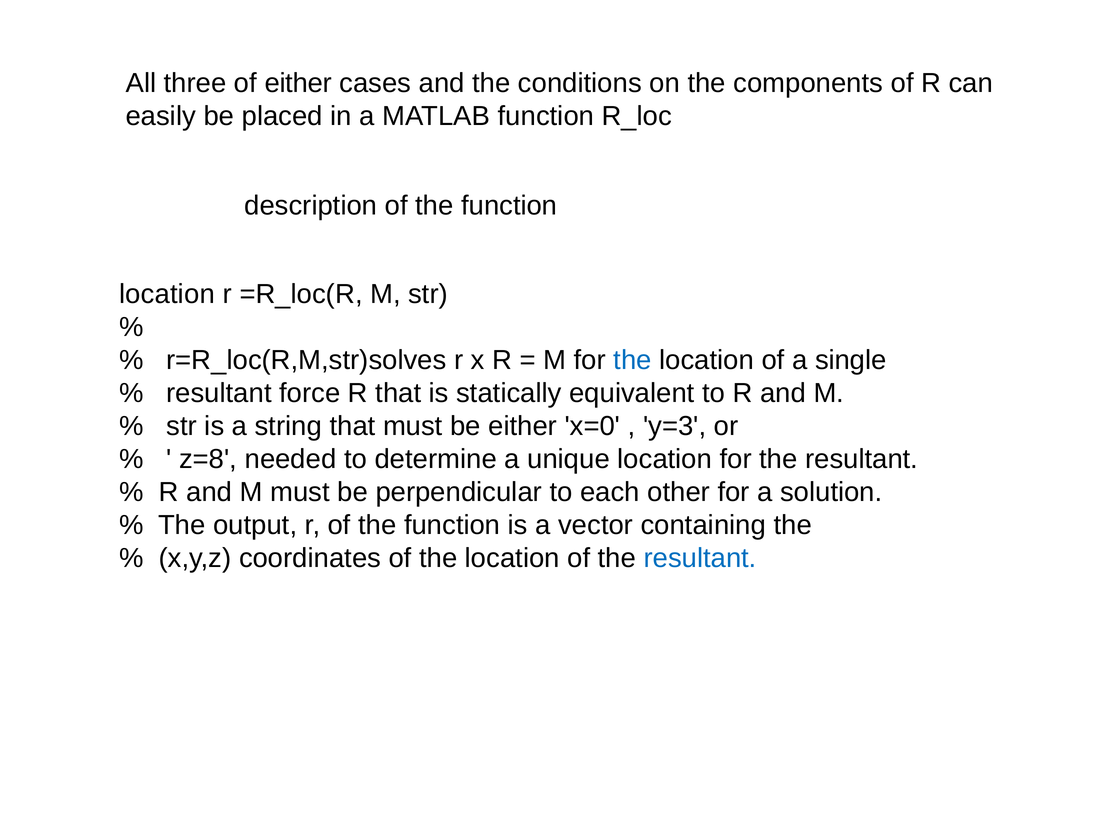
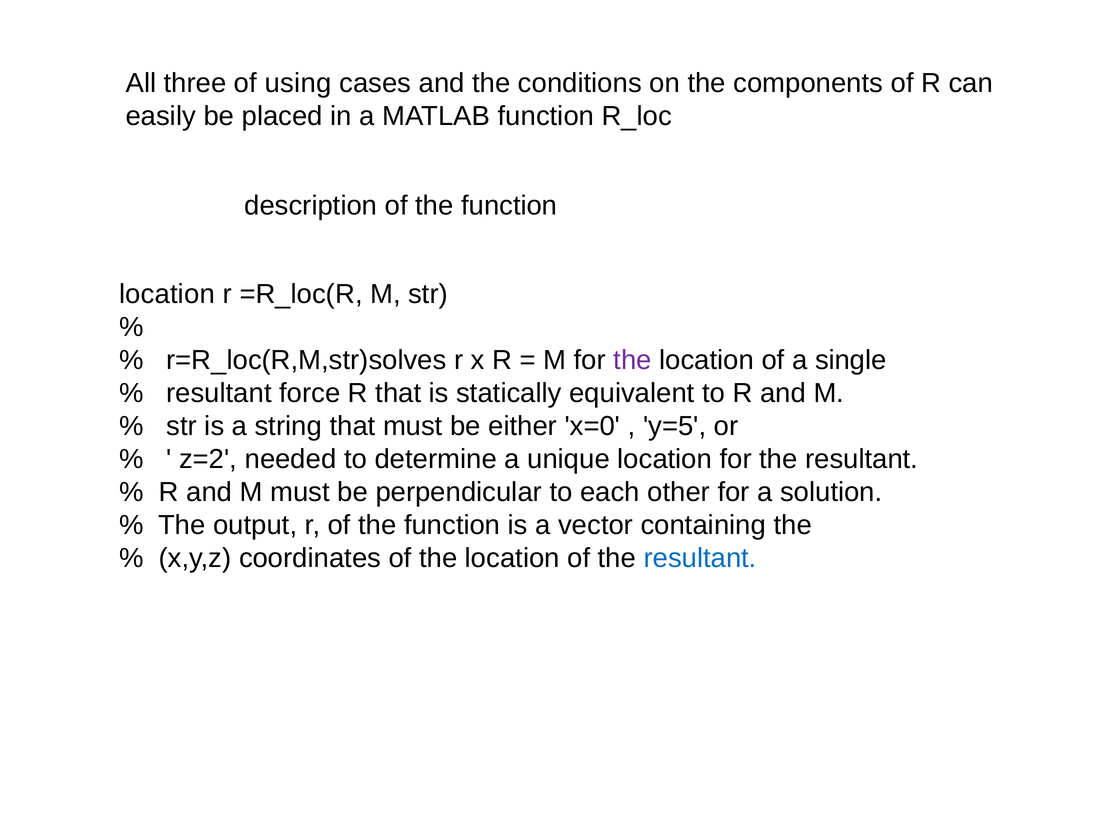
of either: either -> using (298, 83)
the colour: blue -> purple (633, 360)
y=3: y=3 -> y=5 (675, 426)
z=8: z=8 -> z=2 (208, 459)
